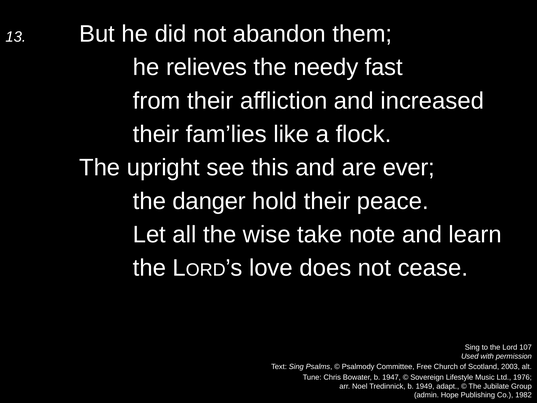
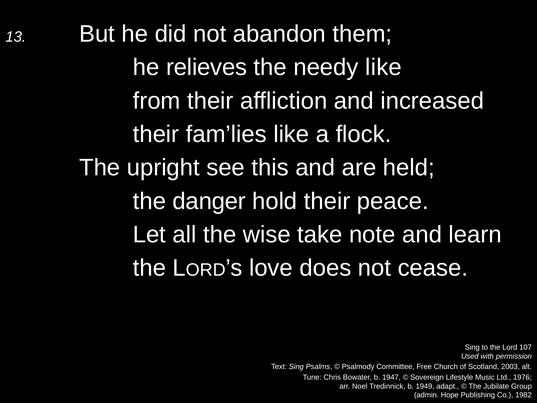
needy fast: fast -> like (384, 67)
ever: ever -> held (409, 168)
